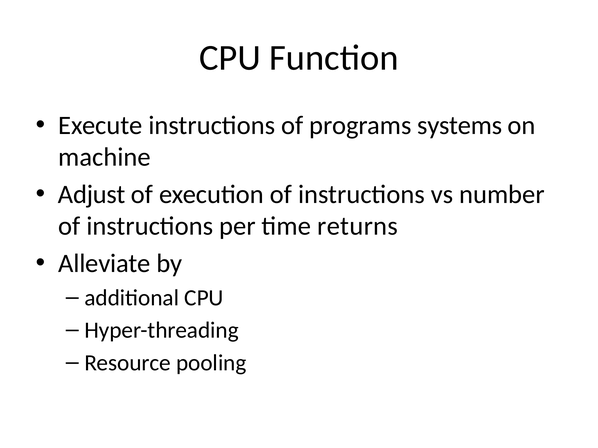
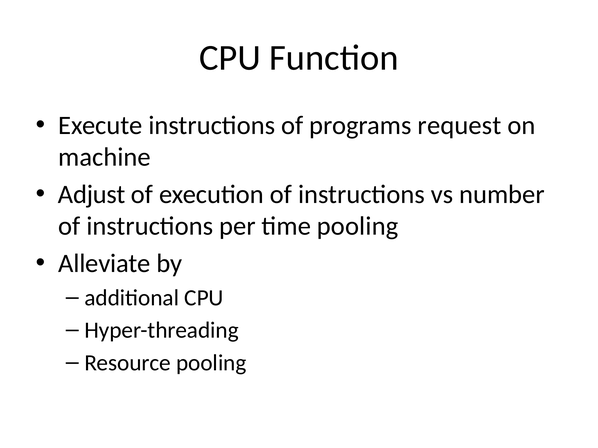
systems: systems -> request (459, 125)
time returns: returns -> pooling (358, 226)
